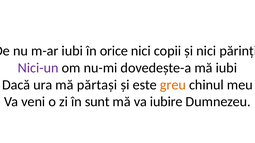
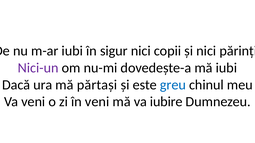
orice: orice -> sigur (114, 51)
greu colour: orange -> blue (173, 85)
în sunt: sunt -> veni (97, 102)
